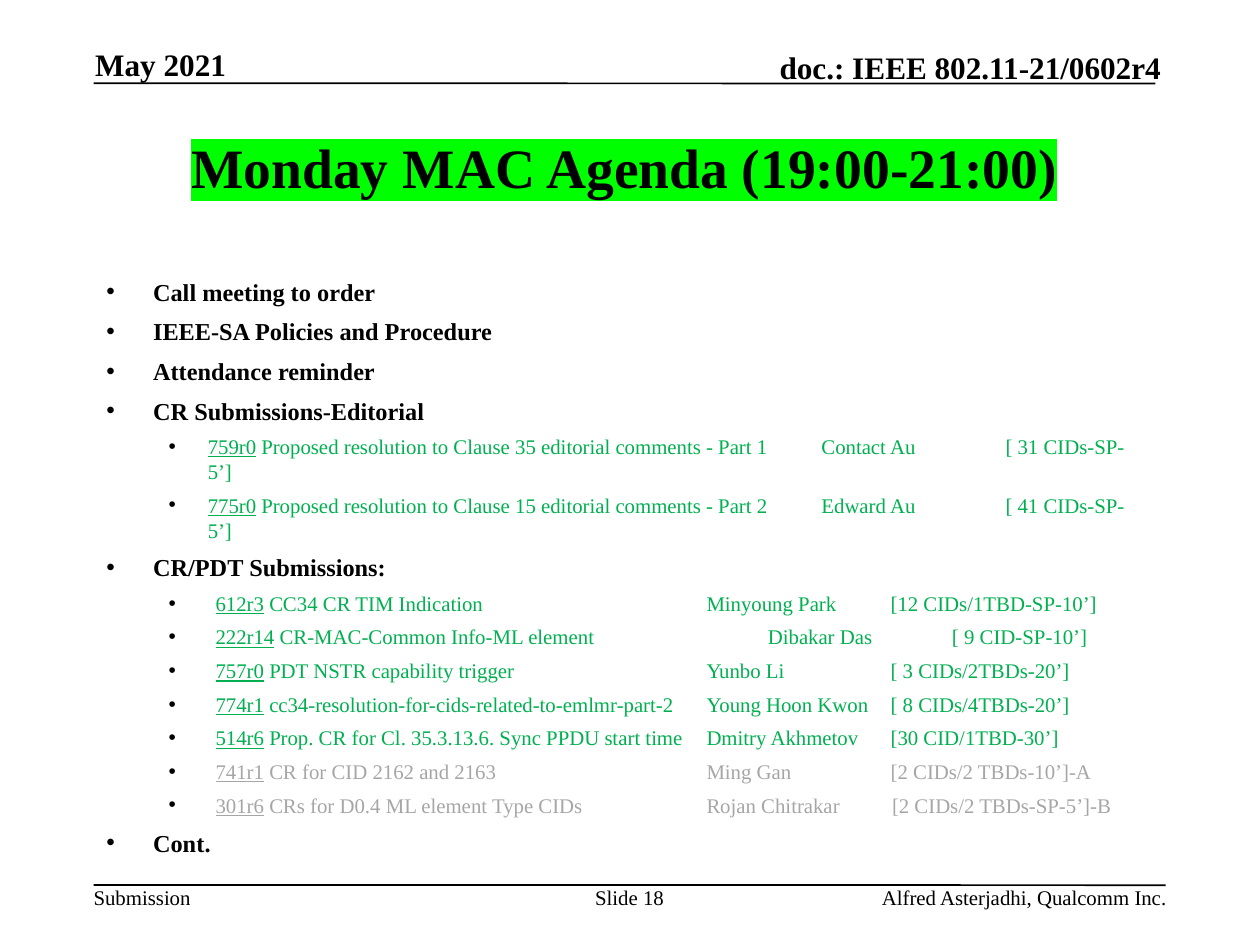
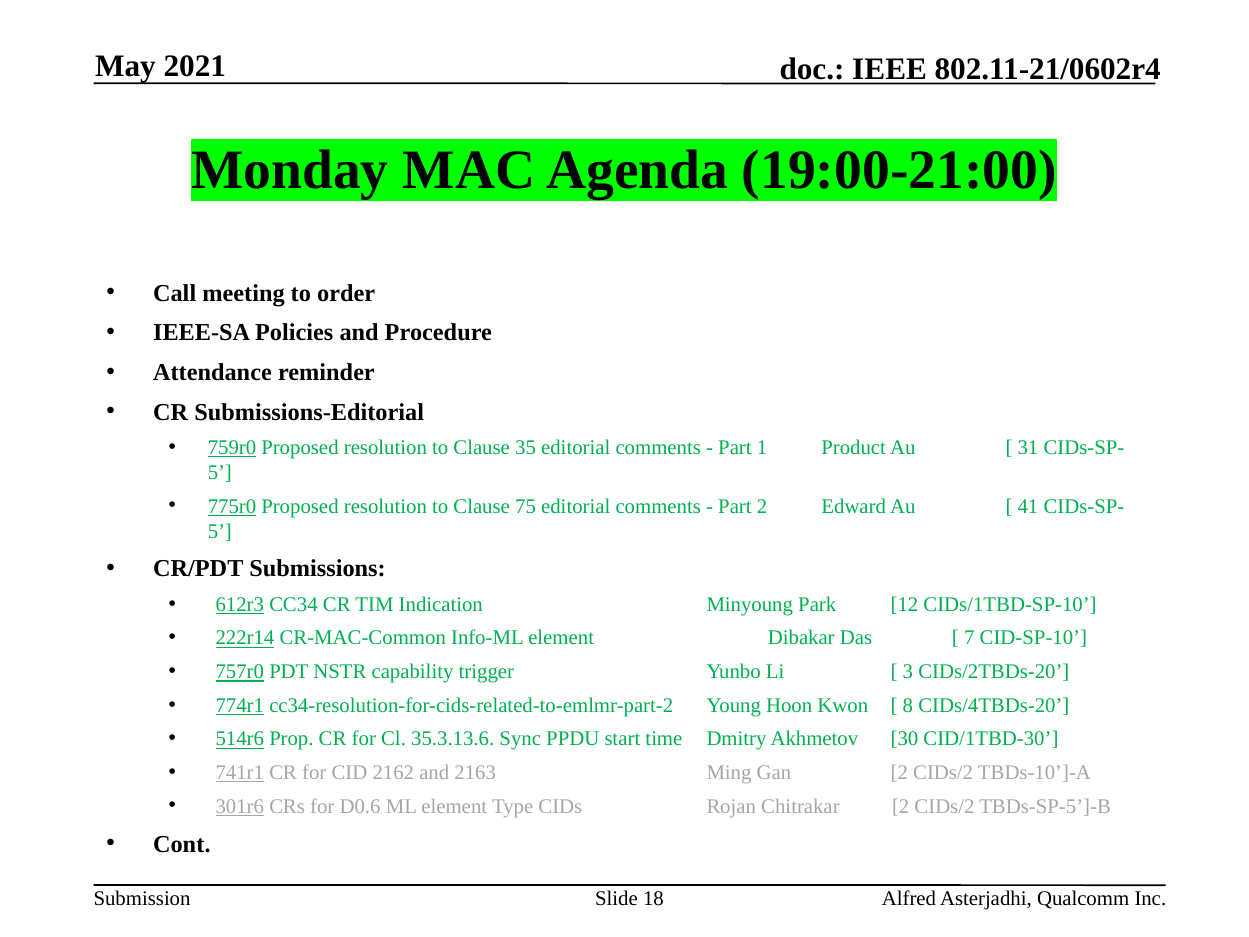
Contact: Contact -> Product (854, 447)
15: 15 -> 75 (526, 506)
9: 9 -> 7 (969, 638)
D0.4: D0.4 -> D0.6 (360, 806)
